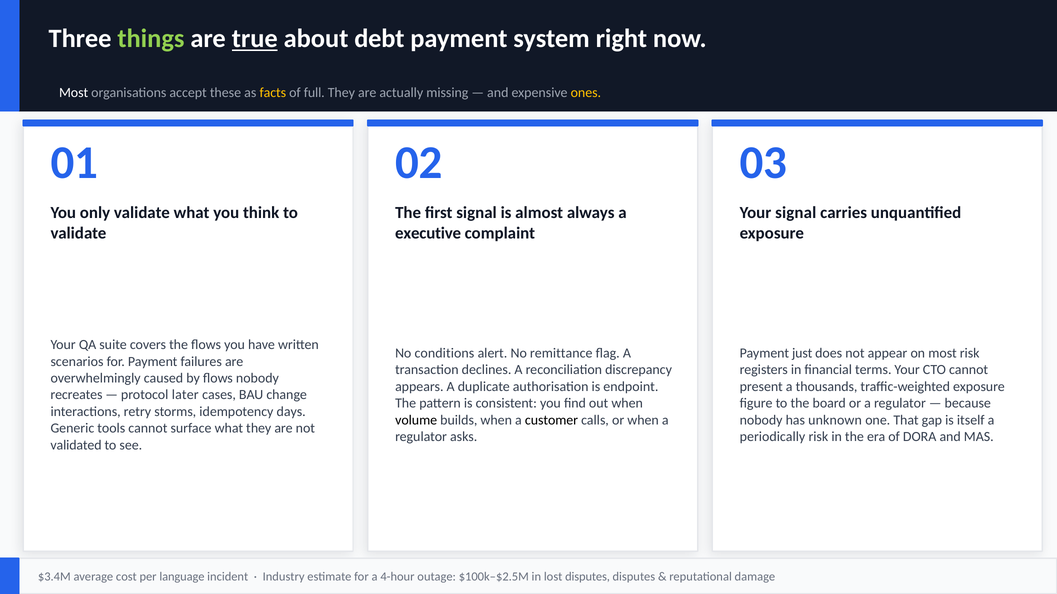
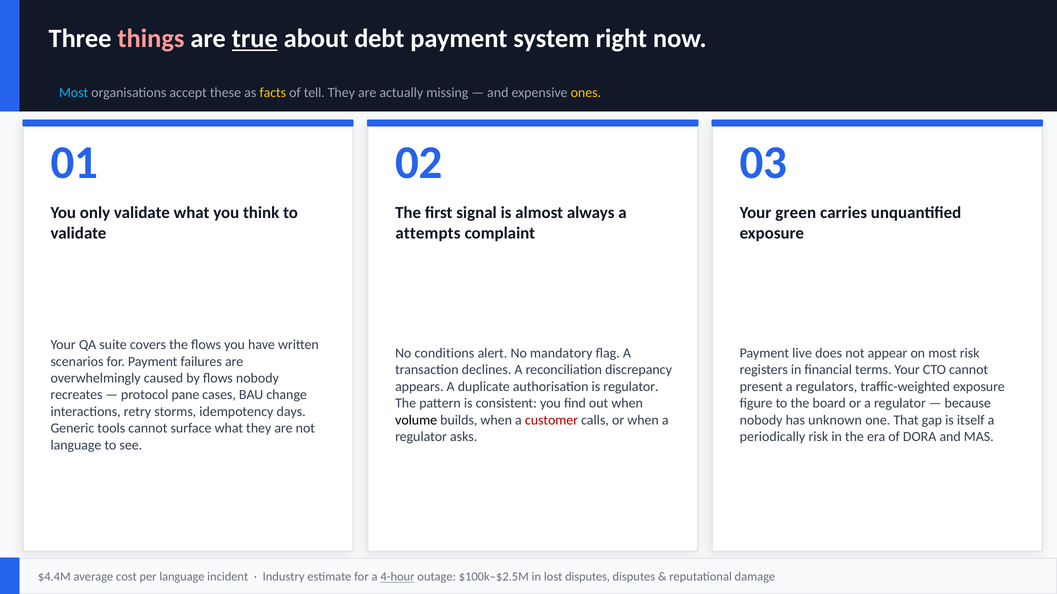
things colour: light green -> pink (151, 39)
Most colour: white -> light blue (74, 93)
full: full -> tell (314, 93)
Your signal: signal -> green (796, 213)
executive: executive -> attempts (428, 233)
remittance: remittance -> mandatory (561, 353)
just: just -> live (802, 353)
is endpoint: endpoint -> regulator (631, 387)
thousands: thousands -> regulators (826, 387)
later: later -> pane (185, 395)
customer colour: black -> red (552, 420)
validated: validated -> language (76, 445)
$3.4M: $3.4M -> $4.4M (54, 577)
4-hour underline: none -> present (397, 577)
